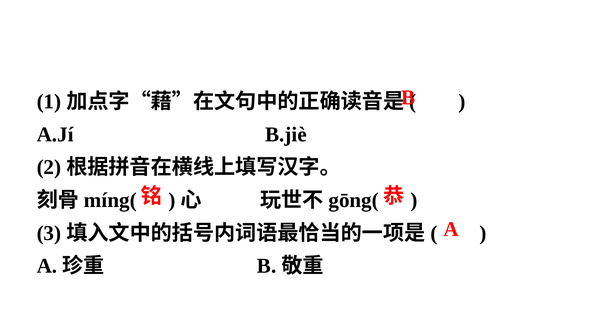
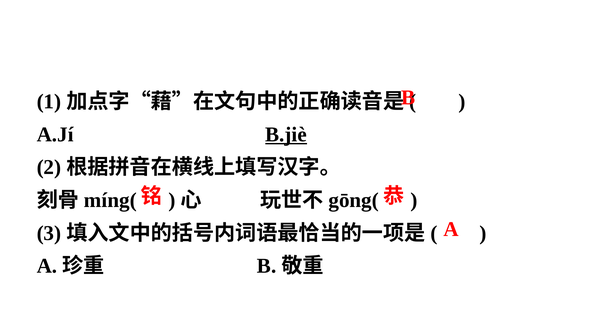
B.jiè underline: none -> present (286, 135)
